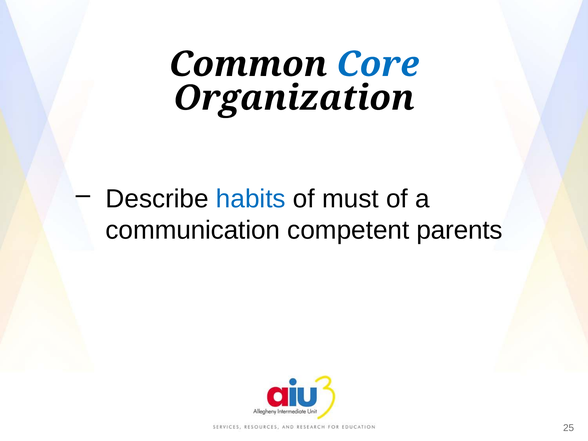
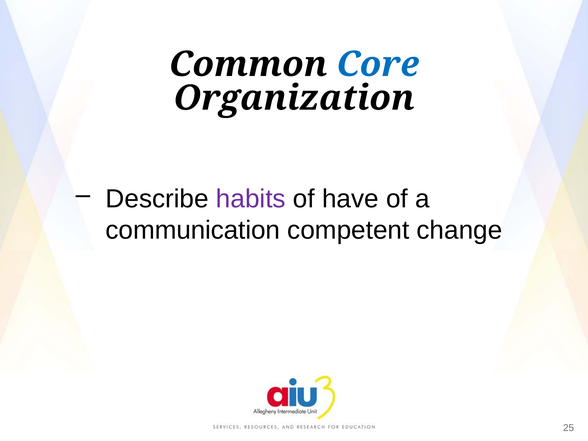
habits colour: blue -> purple (251, 199)
must: must -> have (350, 199)
parents: parents -> change (459, 230)
